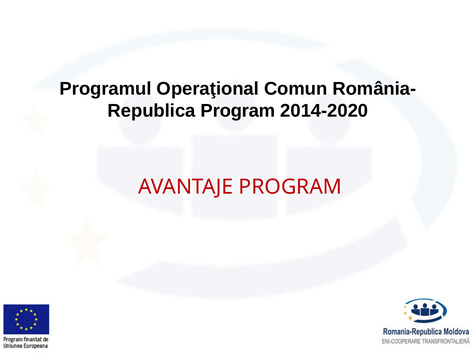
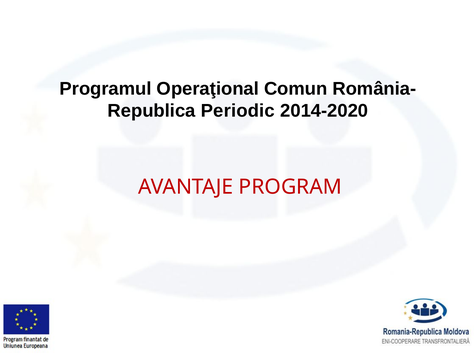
Program: Program -> Periodic (238, 111)
